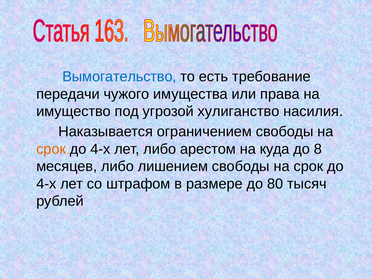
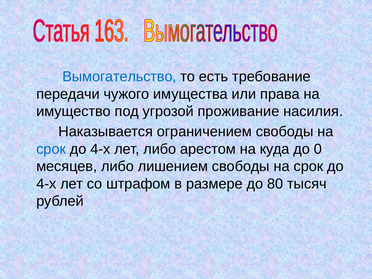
хулиганство: хулиганство -> проживание (239, 111)
срок colour: orange -> blue (51, 149)
8: 8 -> 0 (318, 149)
